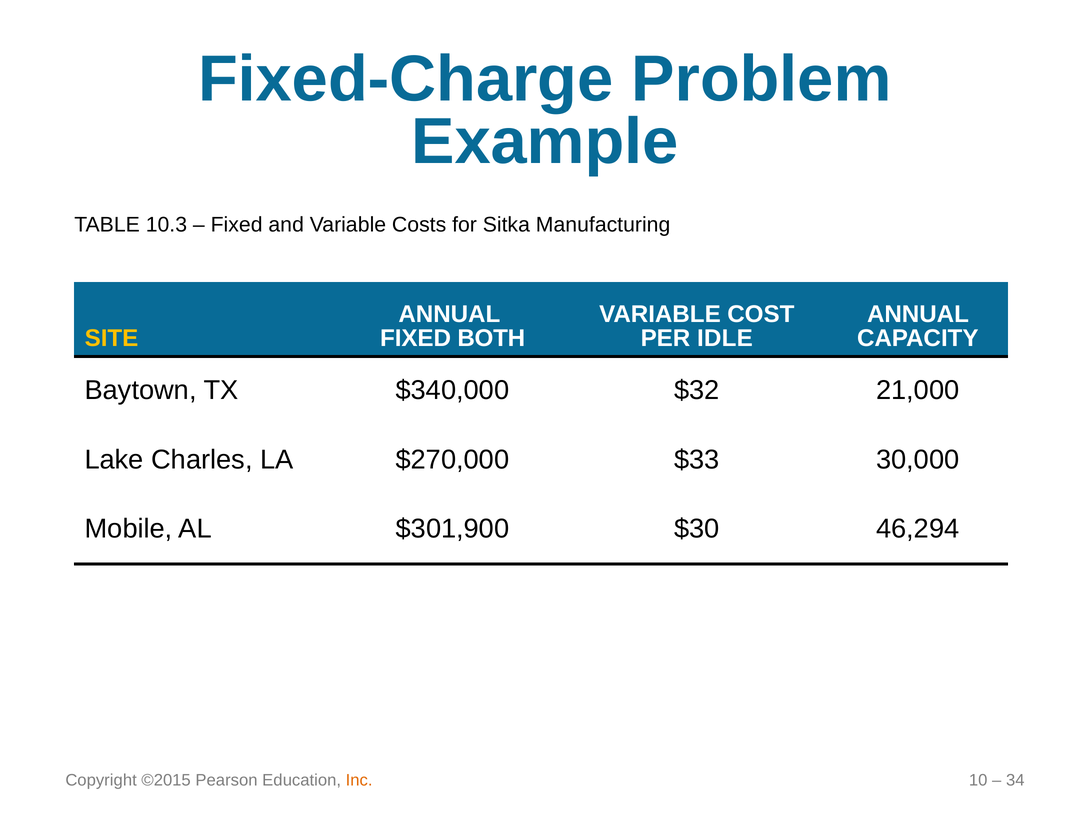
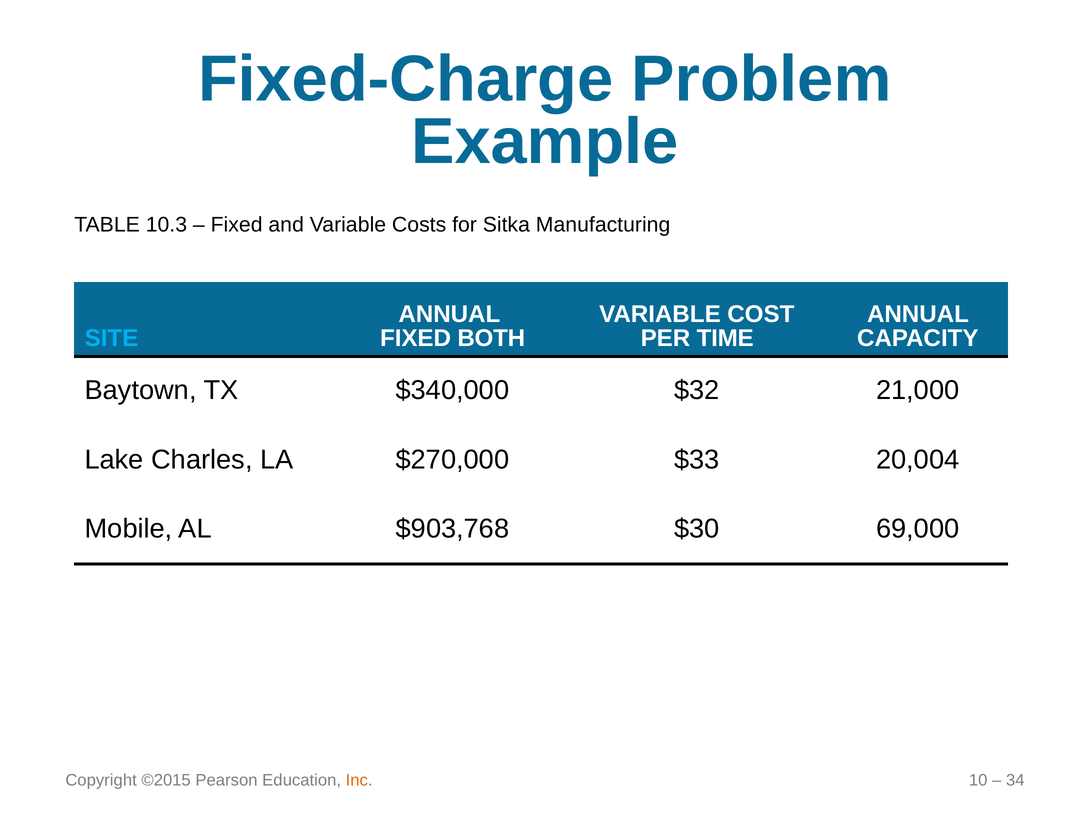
SITE colour: yellow -> light blue (111, 339)
IDLE: IDLE -> TIME (725, 339)
30,000: 30,000 -> 20,004 (918, 460)
$301,900: $301,900 -> $903,768 (453, 529)
46,294: 46,294 -> 69,000 (918, 529)
